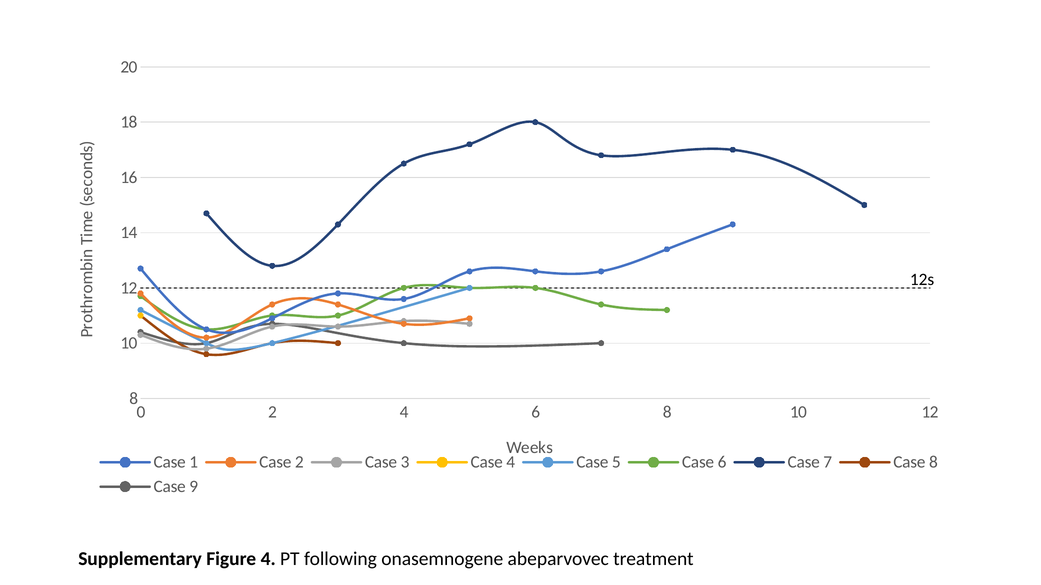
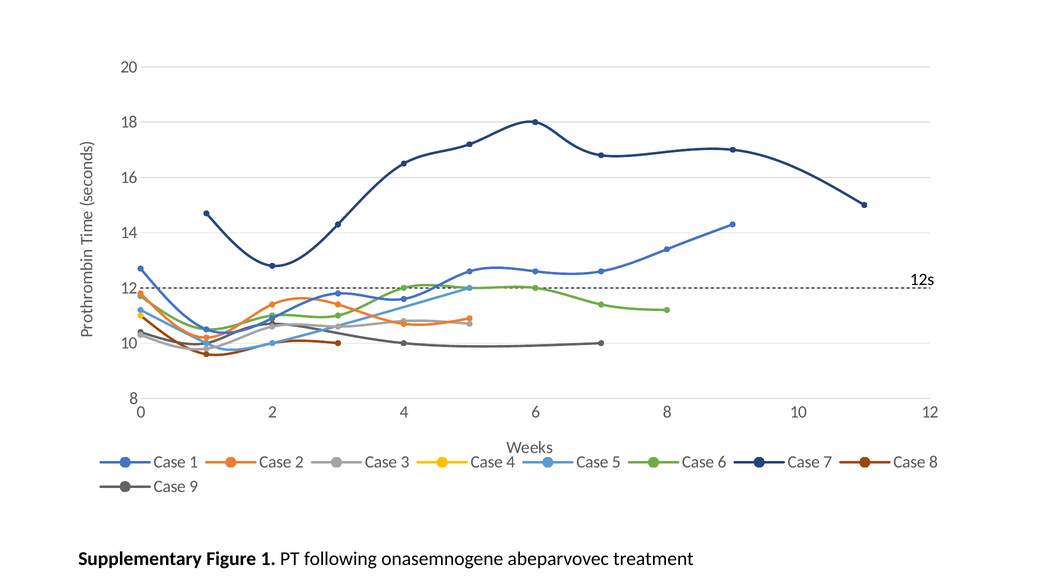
Figure 4: 4 -> 1 (268, 559)
